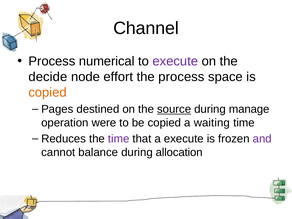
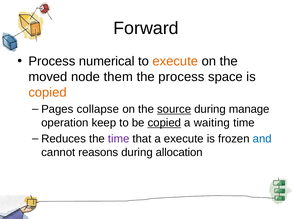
Channel: Channel -> Forward (146, 28)
execute colour: purple -> orange (175, 61)
decide: decide -> moved (48, 77)
effort: effort -> them (118, 77)
destined: destined -> collapse (98, 109)
were: were -> keep (104, 123)
copied underline: none -> present (164, 123)
and colour: purple -> blue (262, 139)
balance: balance -> reasons (98, 152)
